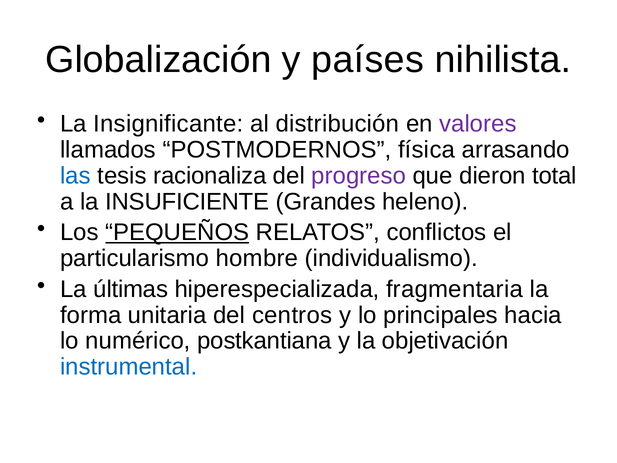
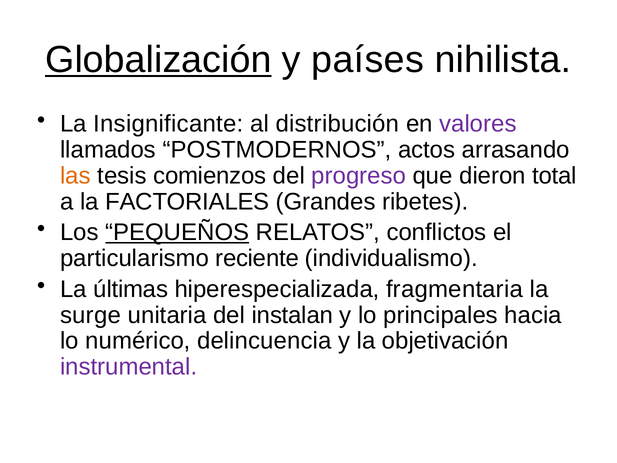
Globalización underline: none -> present (158, 60)
física: física -> actos (427, 150)
las colour: blue -> orange (75, 176)
racionaliza: racionaliza -> comienzos (210, 176)
INSUFICIENTE: INSUFICIENTE -> FACTORIALES (187, 202)
heleno: heleno -> ribetes (425, 202)
hombre: hombre -> reciente (257, 258)
forma: forma -> surge (91, 315)
centros: centros -> instalan (292, 315)
postkantiana: postkantiana -> delincuencia (264, 341)
instrumental colour: blue -> purple (129, 367)
